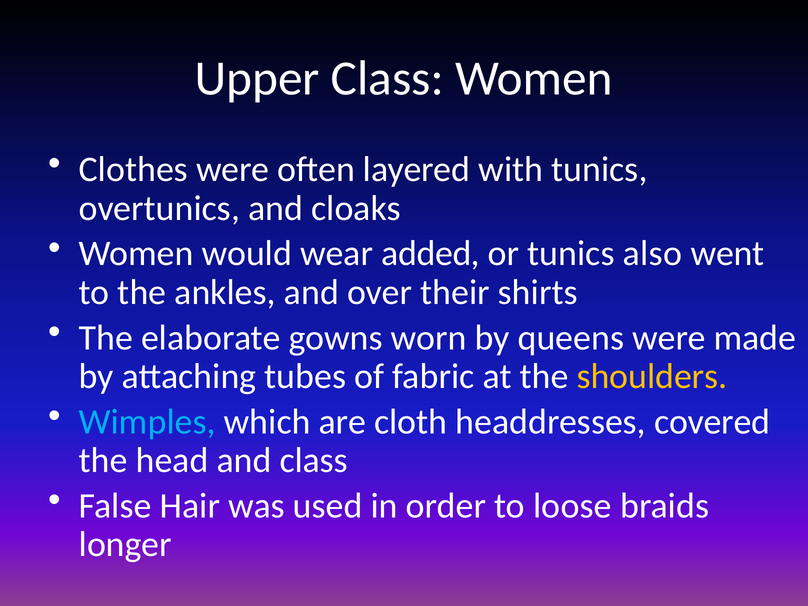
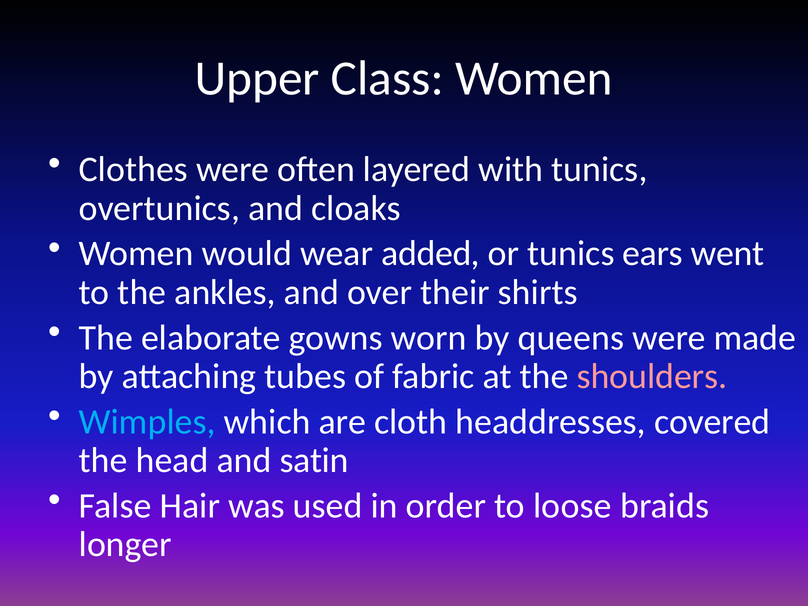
also: also -> ears (653, 254)
shoulders colour: yellow -> pink (652, 376)
and class: class -> satin (314, 461)
